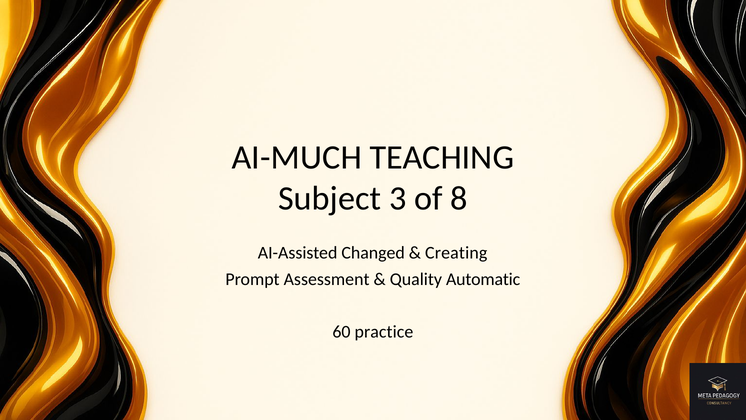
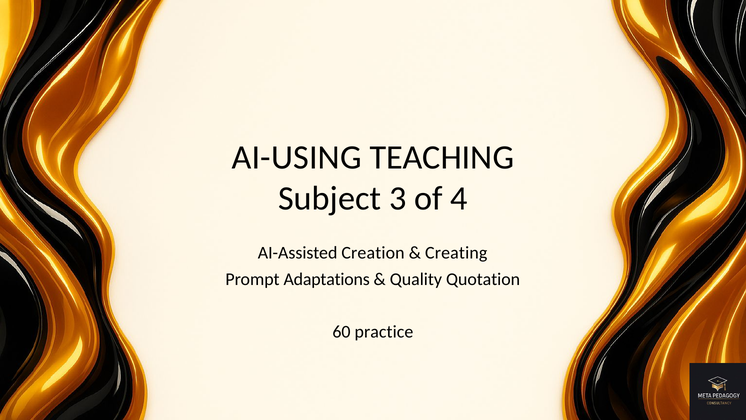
AI-MUCH: AI-MUCH -> AI-USING (297, 157)
8: 8 -> 4 (459, 198)
Changed: Changed -> Creation (373, 253)
Assessment: Assessment -> Adaptations (327, 279)
Automatic: Automatic -> Quotation (483, 279)
